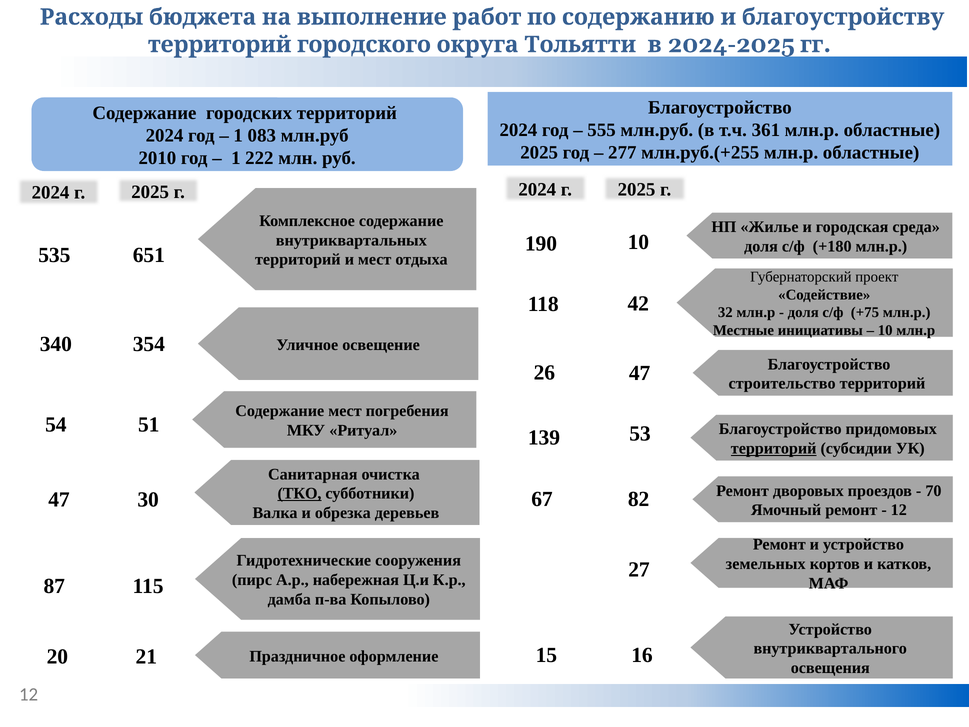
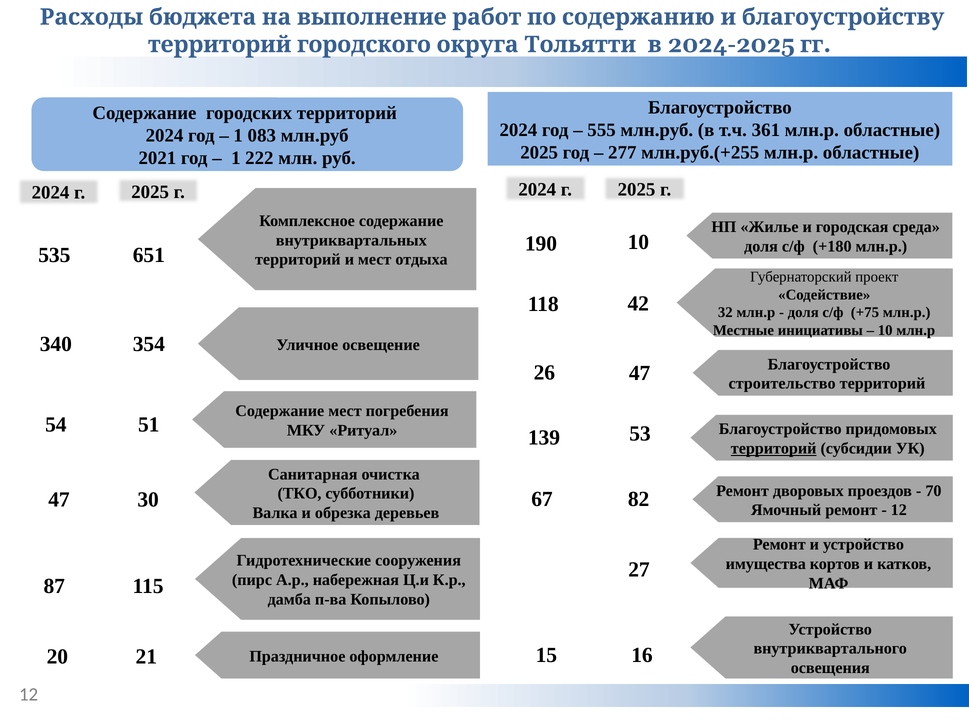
2010: 2010 -> 2021 (157, 158)
ТКО underline: present -> none (300, 493)
земельных: земельных -> имущества (766, 564)
